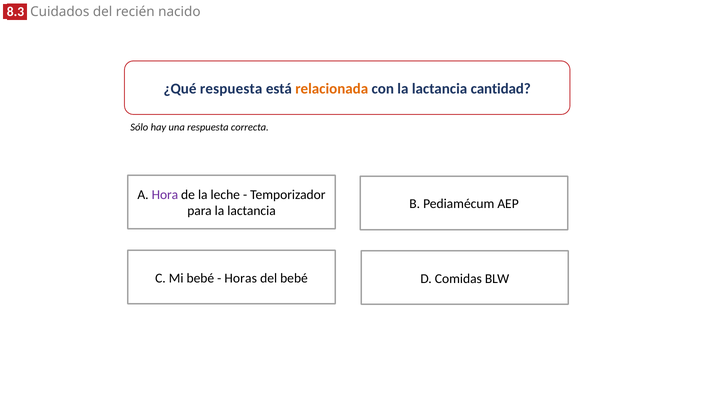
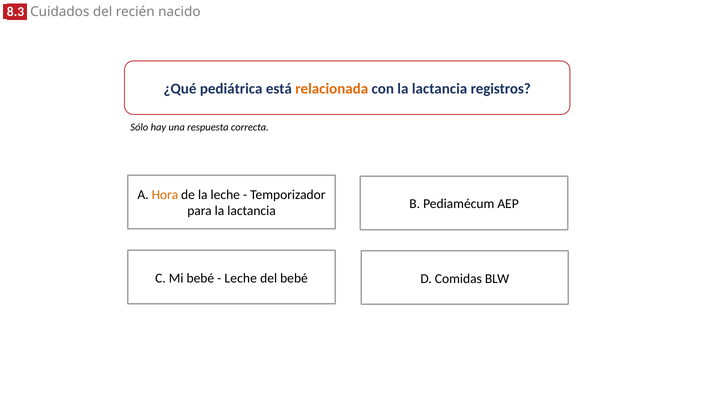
¿Qué respuesta: respuesta -> pediátrica (231, 89)
cantidad: cantidad -> registros (501, 89)
Hora colour: purple -> orange (165, 195)
Horas: Horas -> Leche (241, 278)
